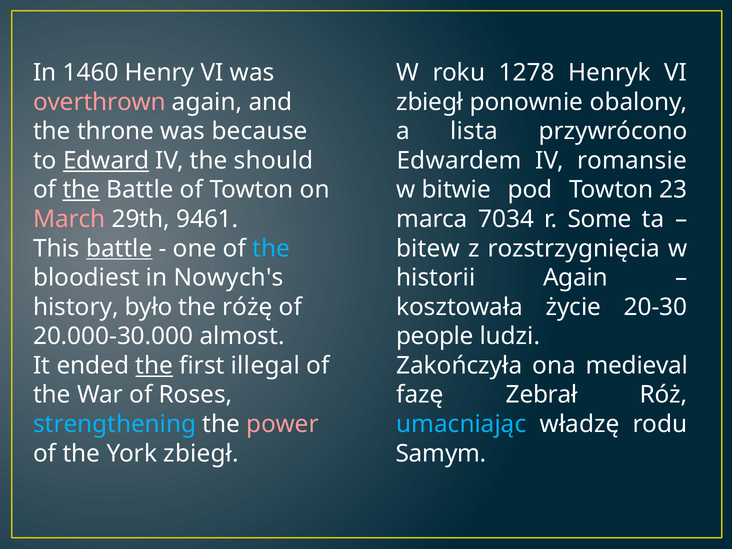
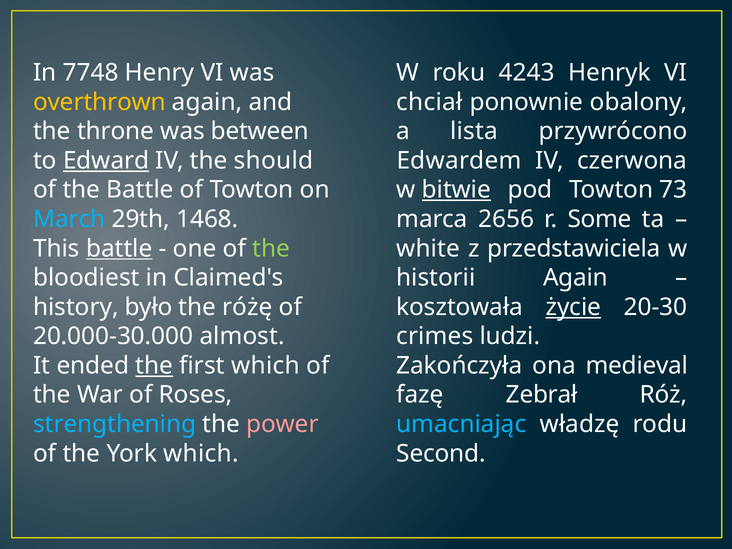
1460: 1460 -> 7748 (91, 73)
1278: 1278 -> 4243 (527, 73)
overthrown colour: pink -> yellow (99, 102)
zbiegł: zbiegł -> chciał (429, 102)
because: because -> between (260, 131)
romansie: romansie -> czerwona (632, 161)
the underline: present -> none (81, 190)
bitwie underline: none -> present (456, 190)
23: 23 -> 73 (673, 190)
March colour: pink -> light blue (69, 219)
9461: 9461 -> 1468 (207, 219)
7034: 7034 -> 2656 (506, 219)
the colour: light blue -> light green (271, 248)
bitew: bitew -> white (428, 248)
rozstrzygnięcia: rozstrzygnięcia -> przedstawiciela (574, 248)
Nowych's: Nowych's -> Claimed's (229, 278)
życie underline: none -> present (573, 307)
people: people -> crimes (435, 336)
first illegal: illegal -> which (265, 366)
York zbiegł: zbiegł -> which (201, 453)
Samym: Samym -> Second (441, 453)
